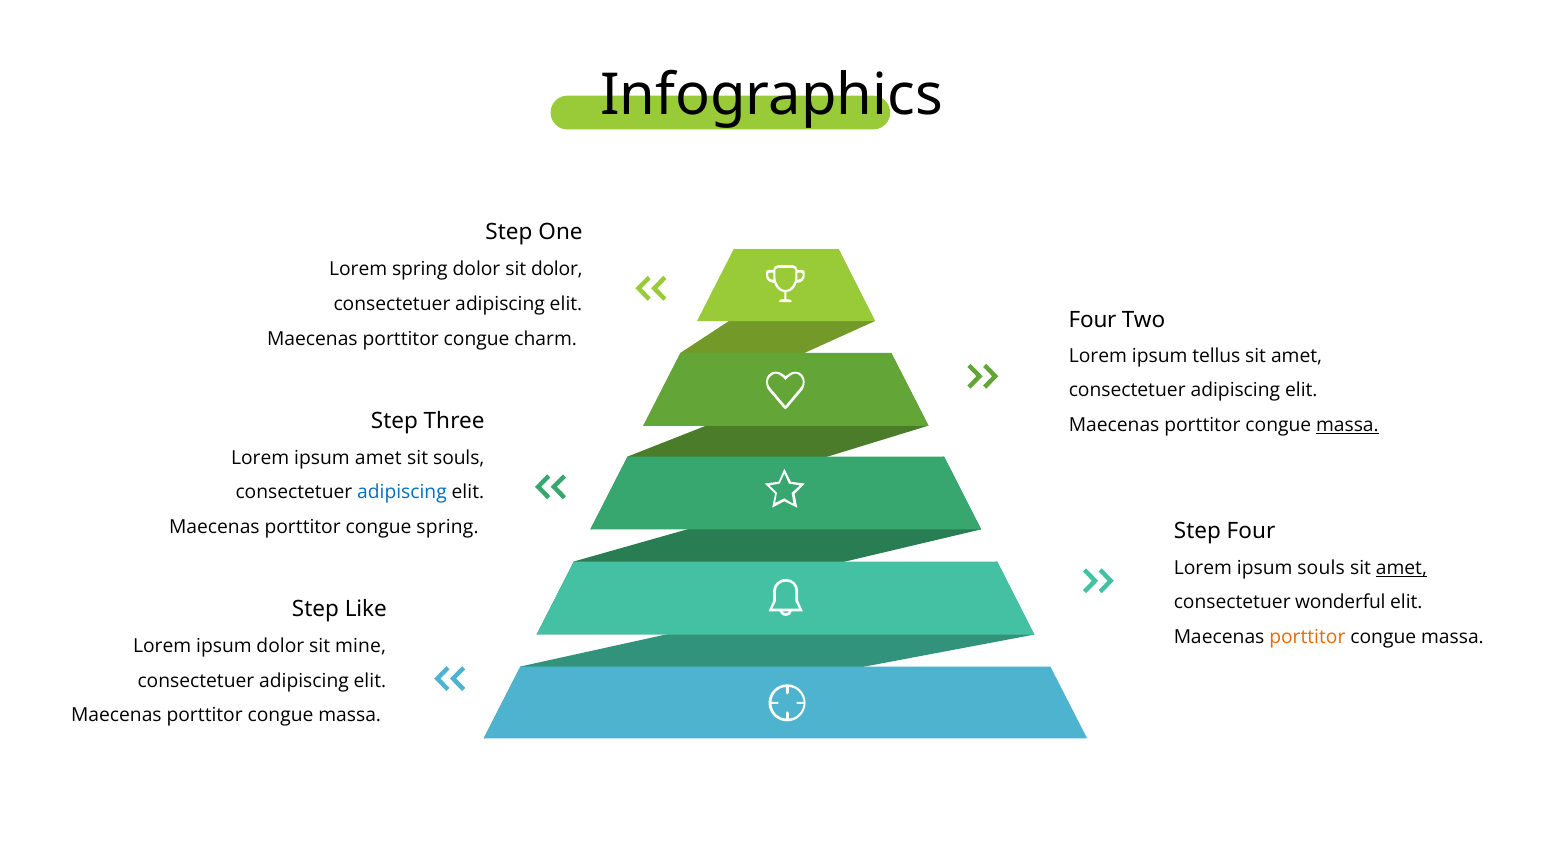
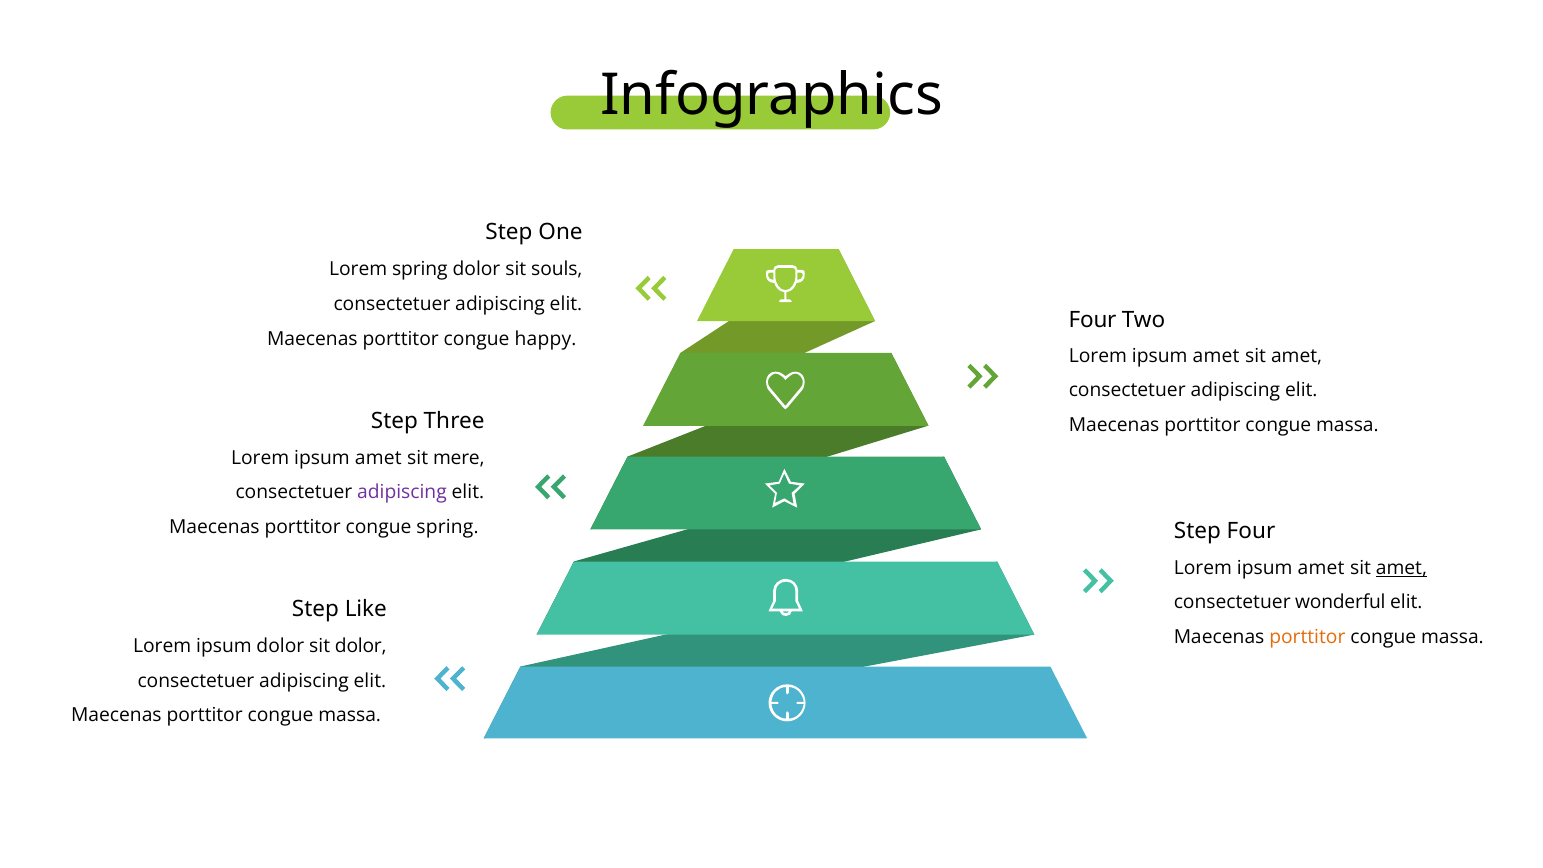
sit dolor: dolor -> souls (557, 269)
charm: charm -> happy (546, 339)
tellus: tellus -> amet (1216, 356)
massa underline: present -> none (1347, 425)
sit souls: souls -> mere (459, 458)
adipiscing colour: blue -> purple (402, 492)
souls: souls -> amet (1321, 568)
sit mine: mine -> dolor (361, 646)
